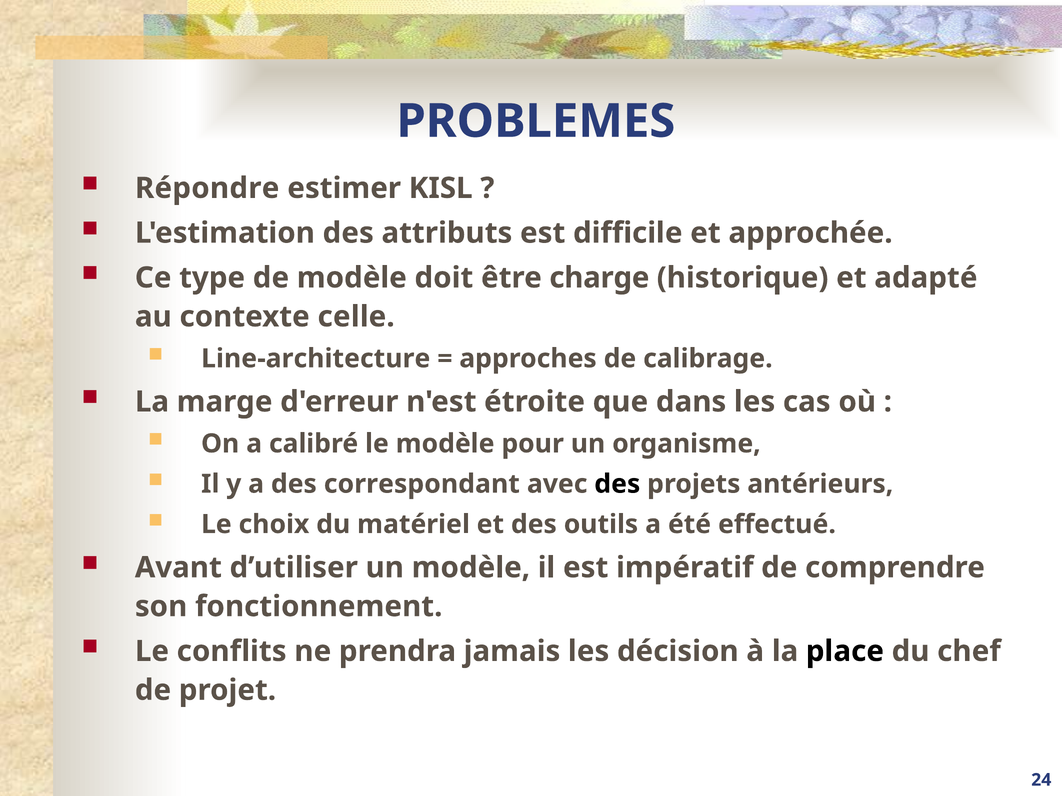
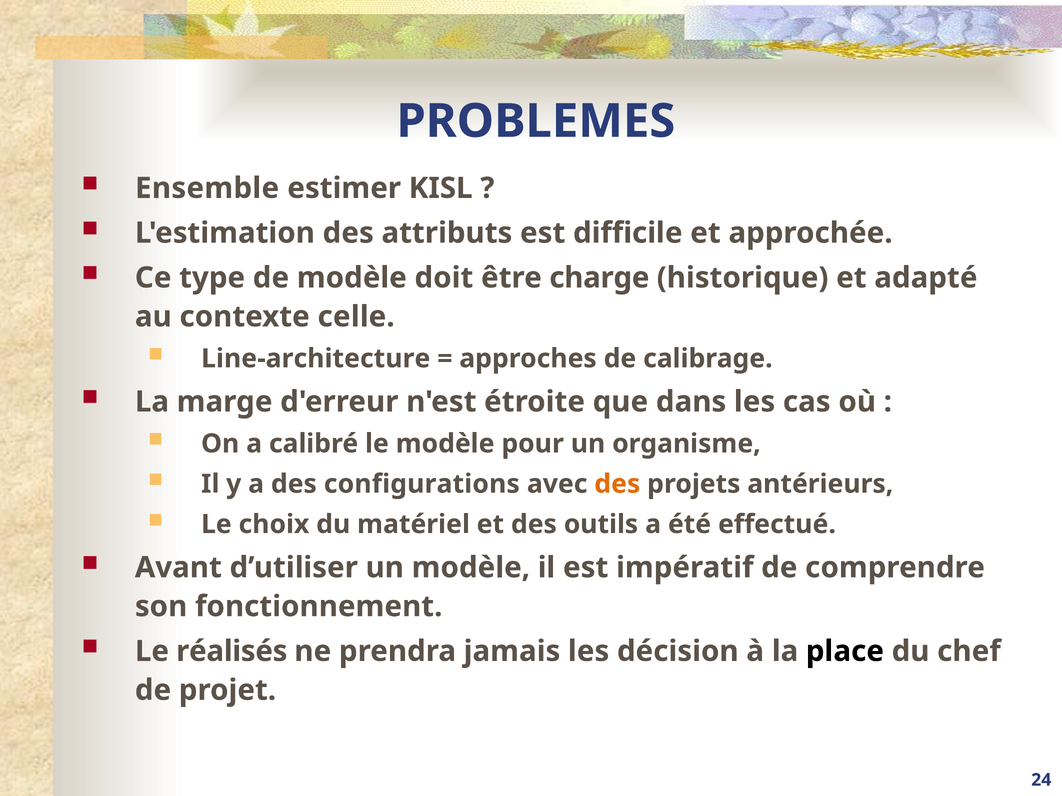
Répondre: Répondre -> Ensemble (207, 188)
correspondant: correspondant -> configurations (422, 484)
des colour: black -> orange (617, 484)
conflits: conflits -> réalisés (232, 652)
